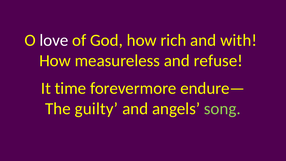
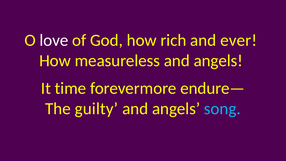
with: with -> ever (239, 40)
measureless and refuse: refuse -> angels (218, 61)
song colour: light green -> light blue (222, 109)
